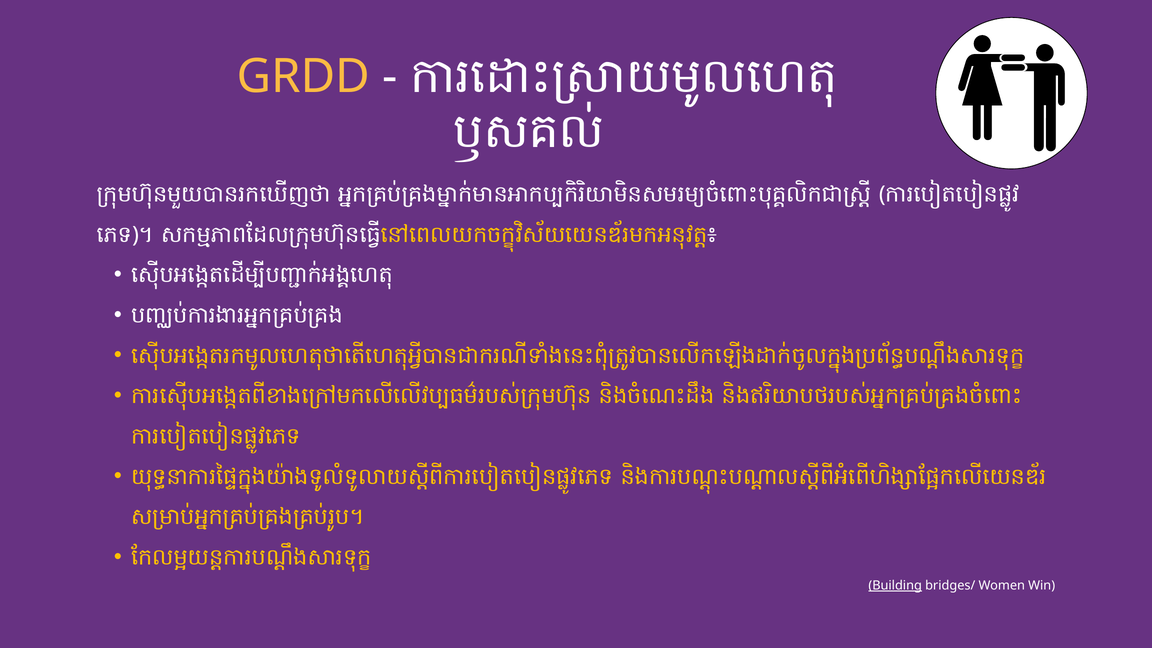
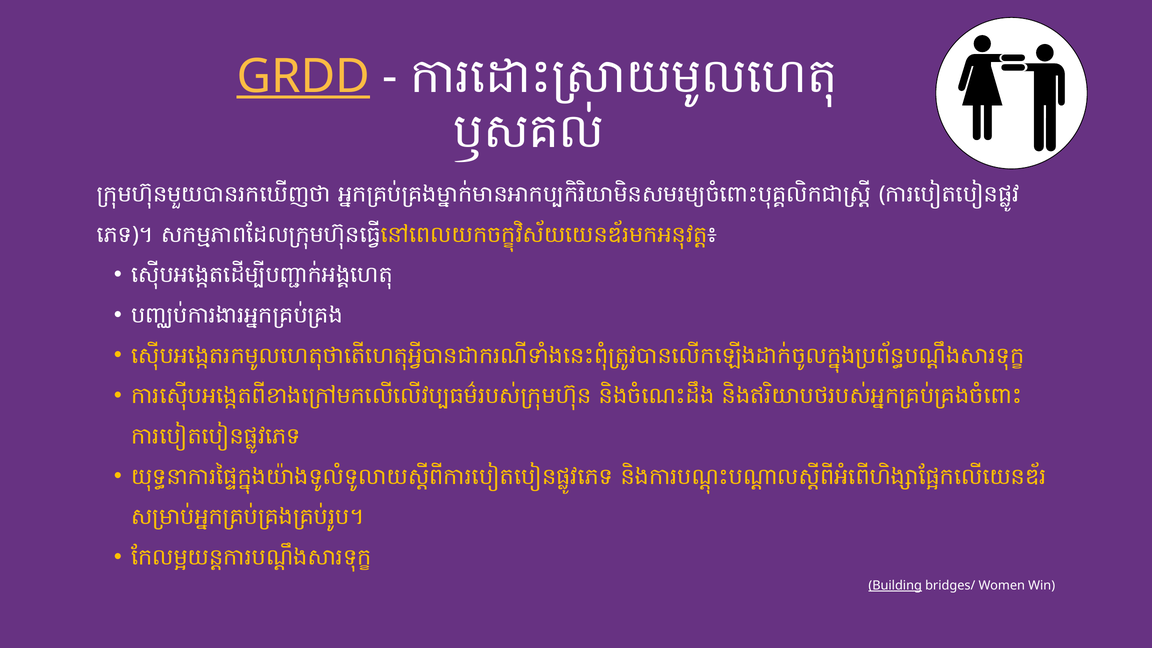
GRDD underline: none -> present (303, 77)
